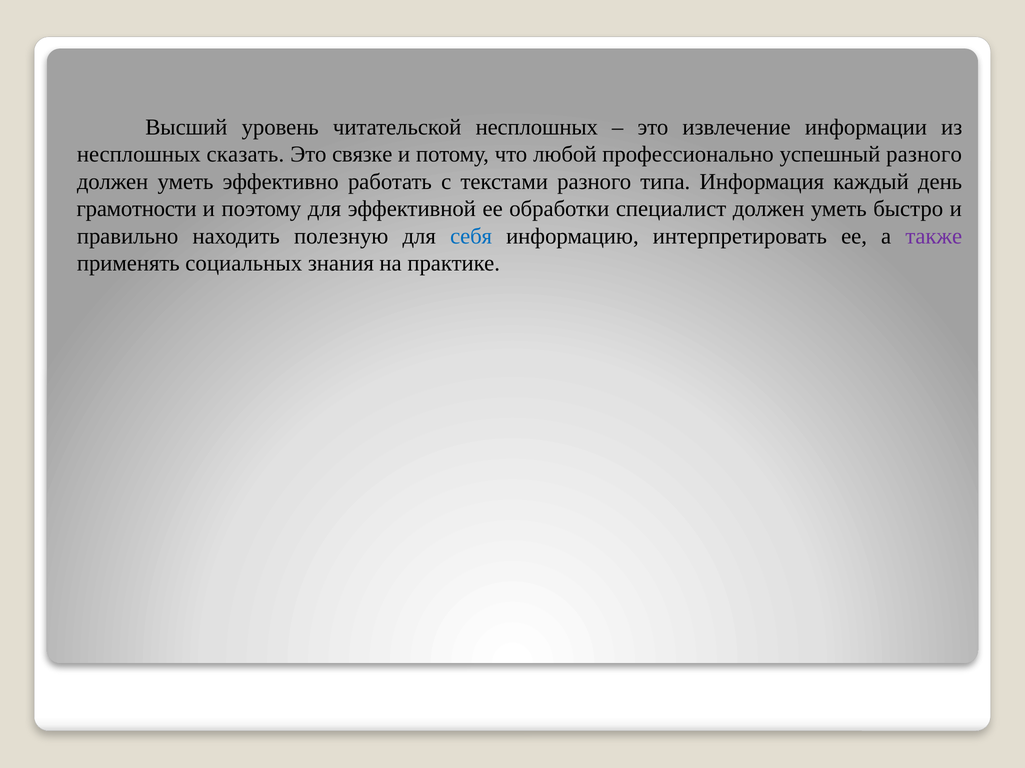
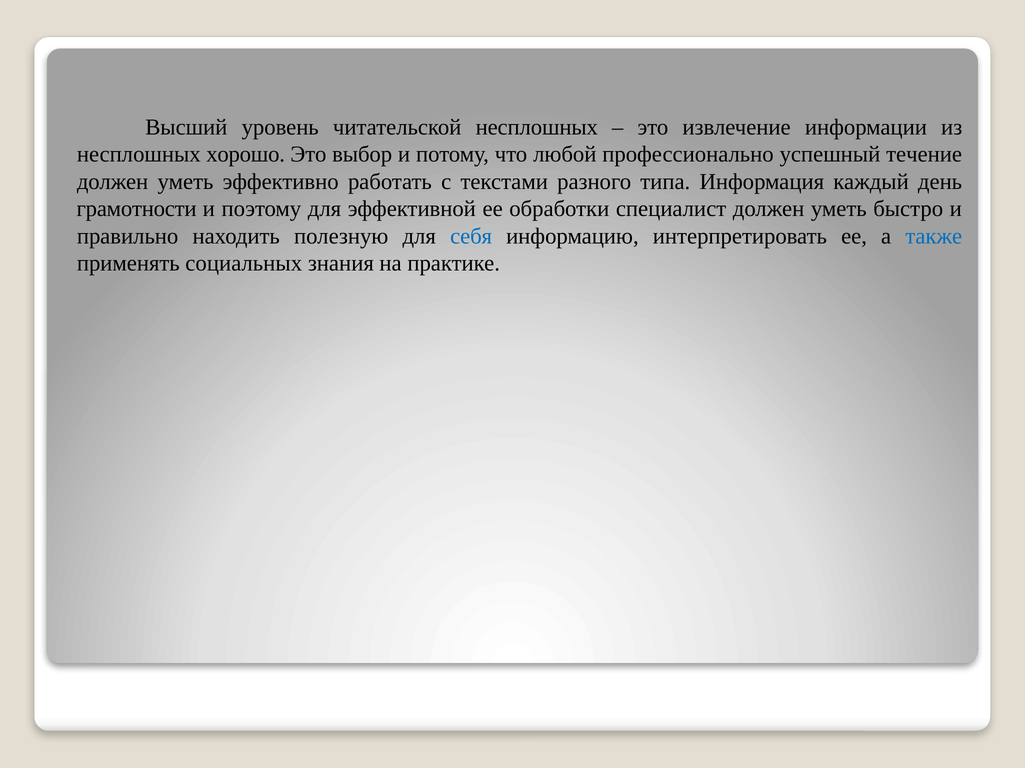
сказать: сказать -> хорошо (246, 155)
связке: связке -> выбор (362, 155)
успешный разного: разного -> течение (924, 155)
также colour: purple -> blue (934, 236)
